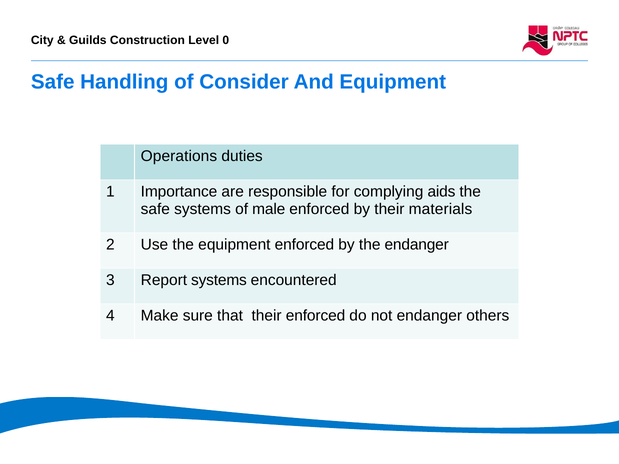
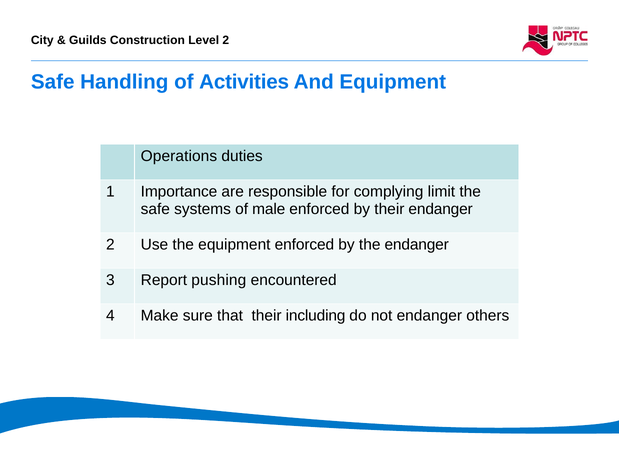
0: 0 -> 2 (226, 40)
Consider: Consider -> Activities (244, 82)
aids: aids -> limit (441, 192)
their materials: materials -> endanger (441, 209)
Report systems: systems -> pushing (219, 280)
their enforced: enforced -> including (316, 316)
